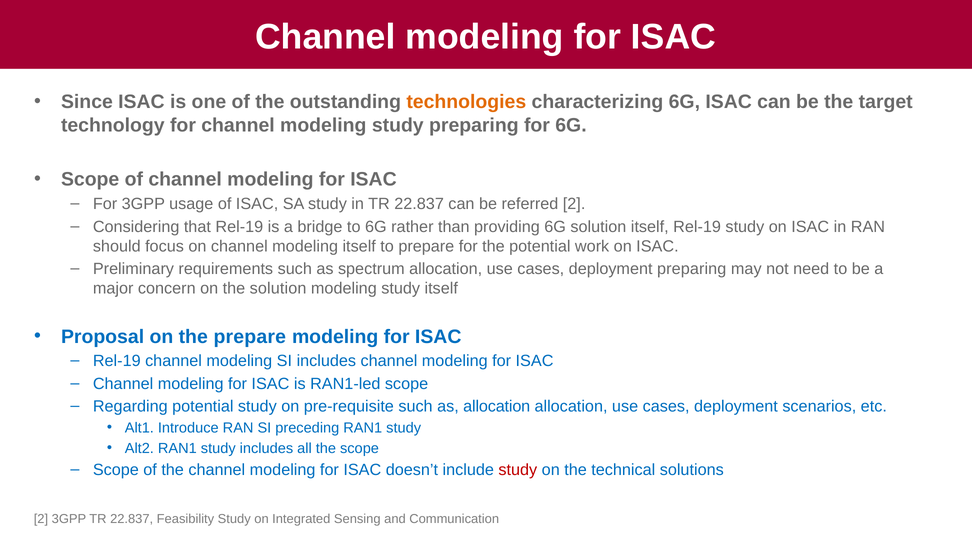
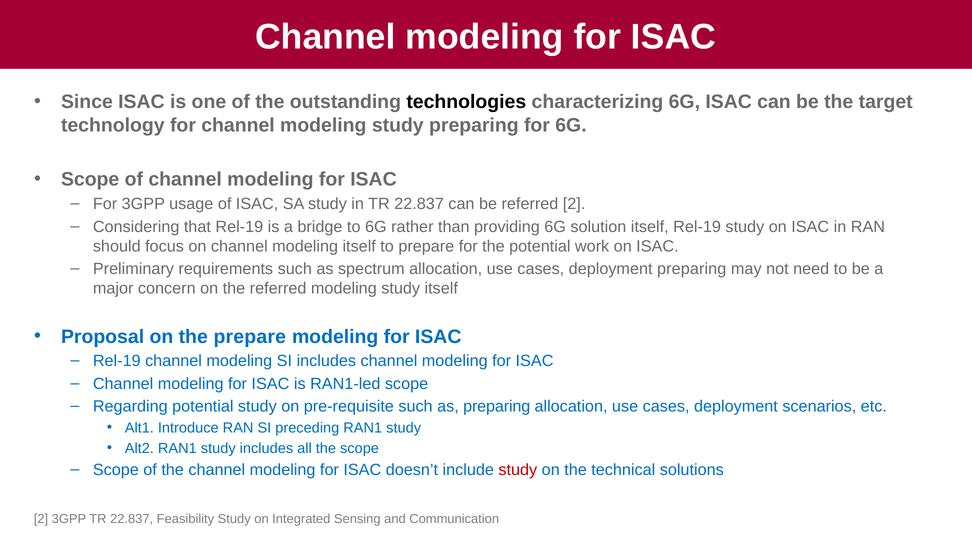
technologies colour: orange -> black (466, 102)
the solution: solution -> referred (278, 288)
as allocation: allocation -> preparing (497, 406)
